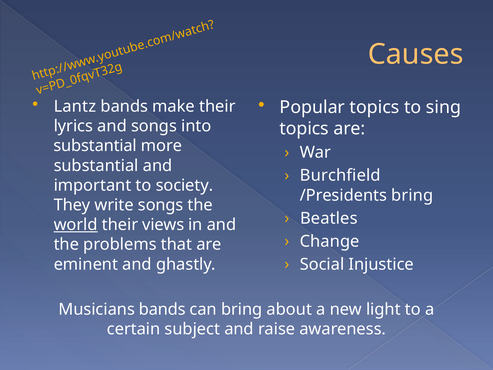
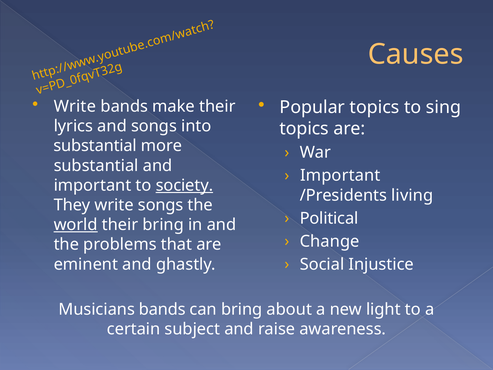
Lantz: Lantz -> Write (75, 106)
Burchfield: Burchfield -> Important (340, 175)
society underline: none -> present (184, 185)
/Presidents bring: bring -> living (412, 195)
Beatles: Beatles -> Political (329, 218)
their views: views -> bring (163, 225)
